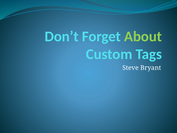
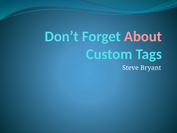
About colour: light green -> pink (143, 36)
